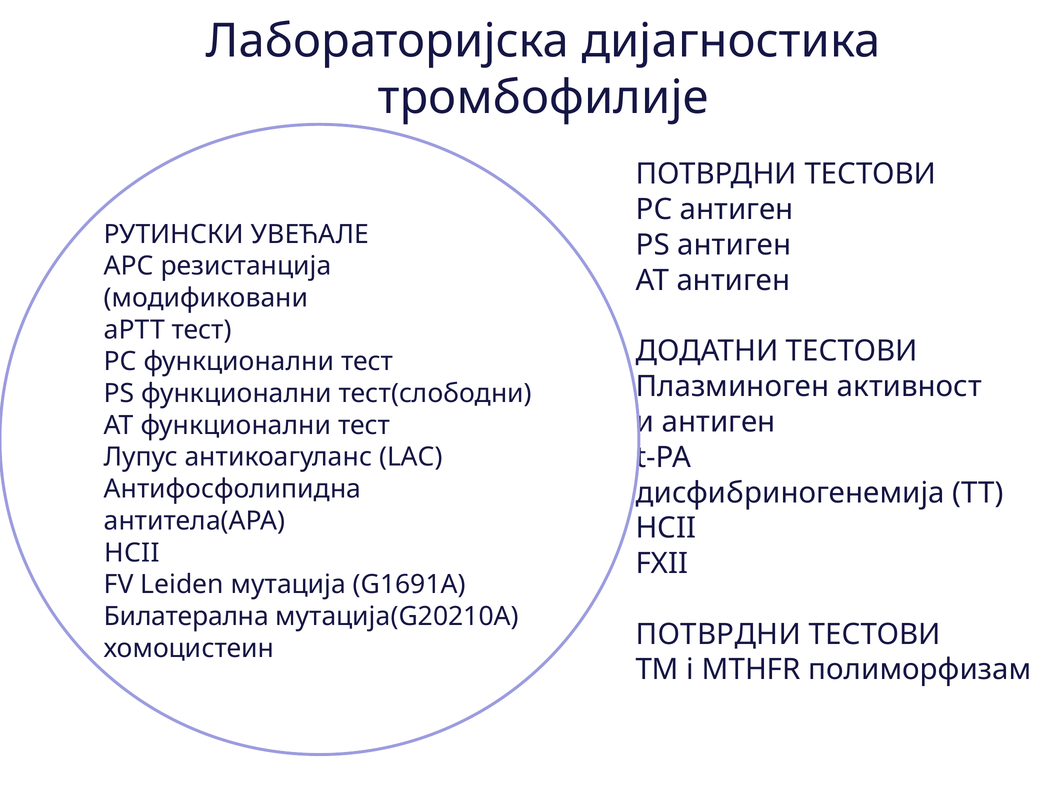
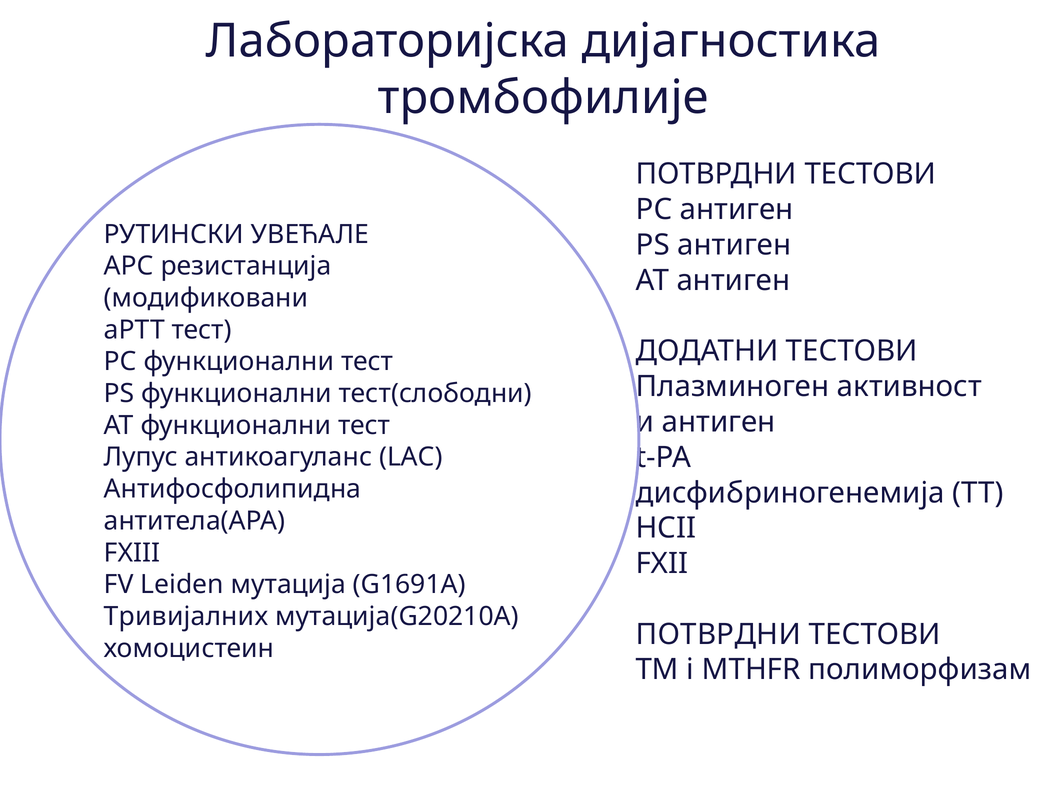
HCII: HCII -> FXIII (132, 553)
Билатерална: Билатерална -> Тривијалних (186, 617)
